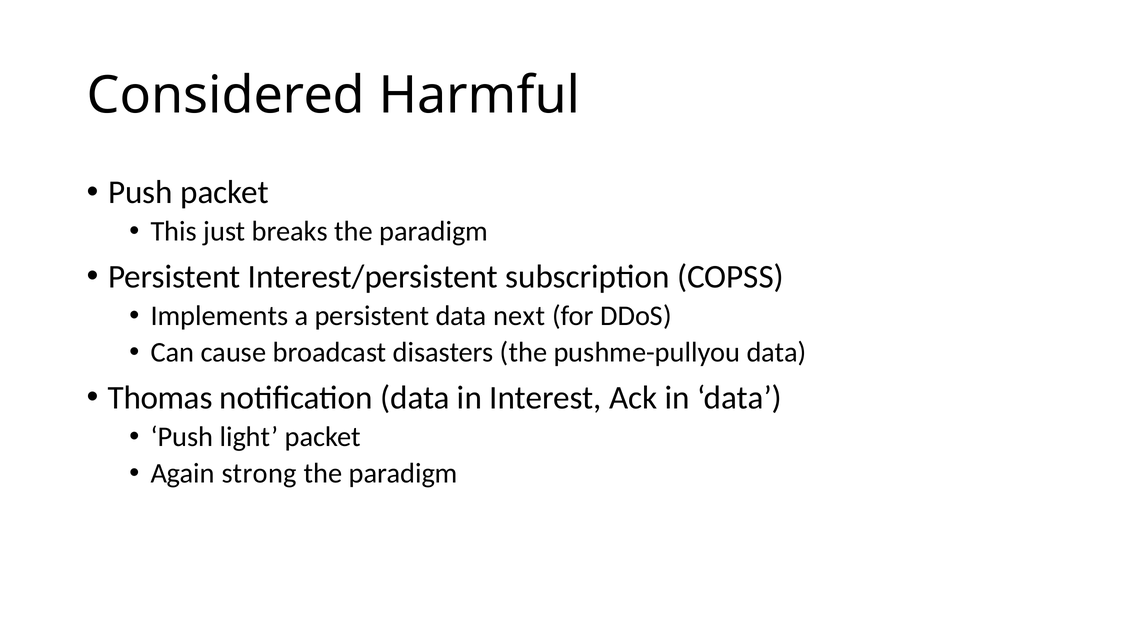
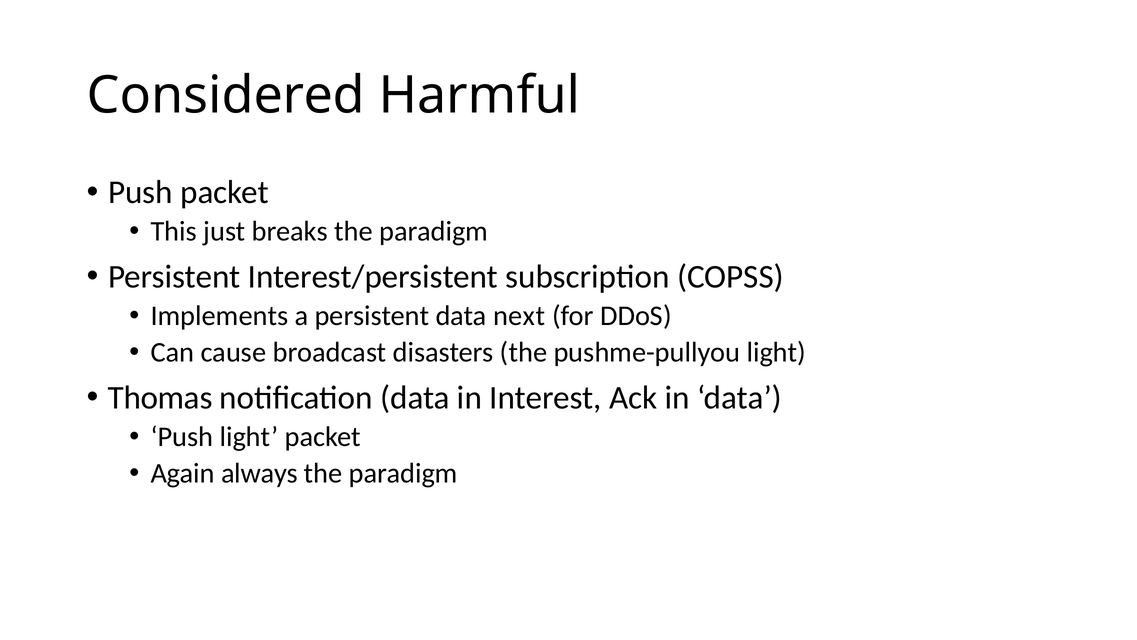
pushme-pullyou data: data -> light (776, 352)
strong: strong -> always (259, 473)
